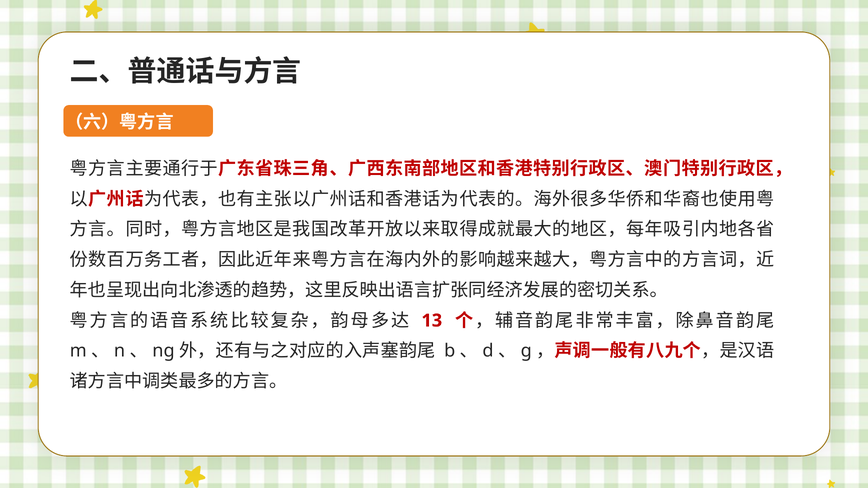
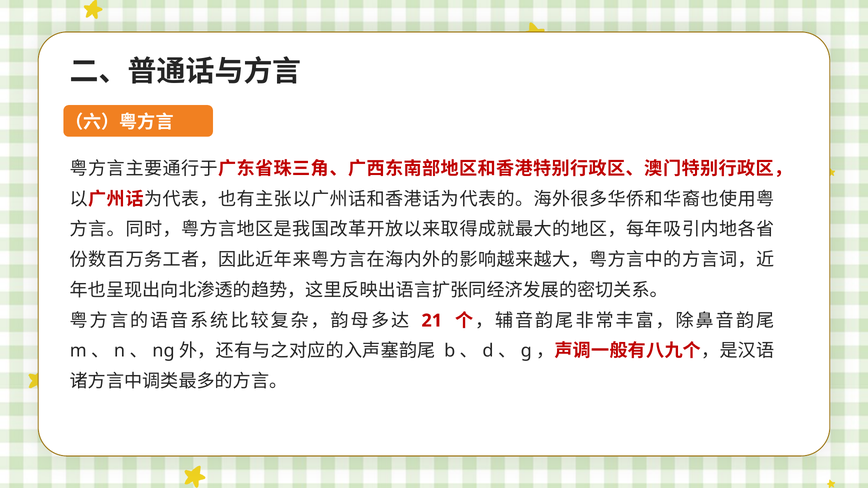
13: 13 -> 21 (432, 321)
